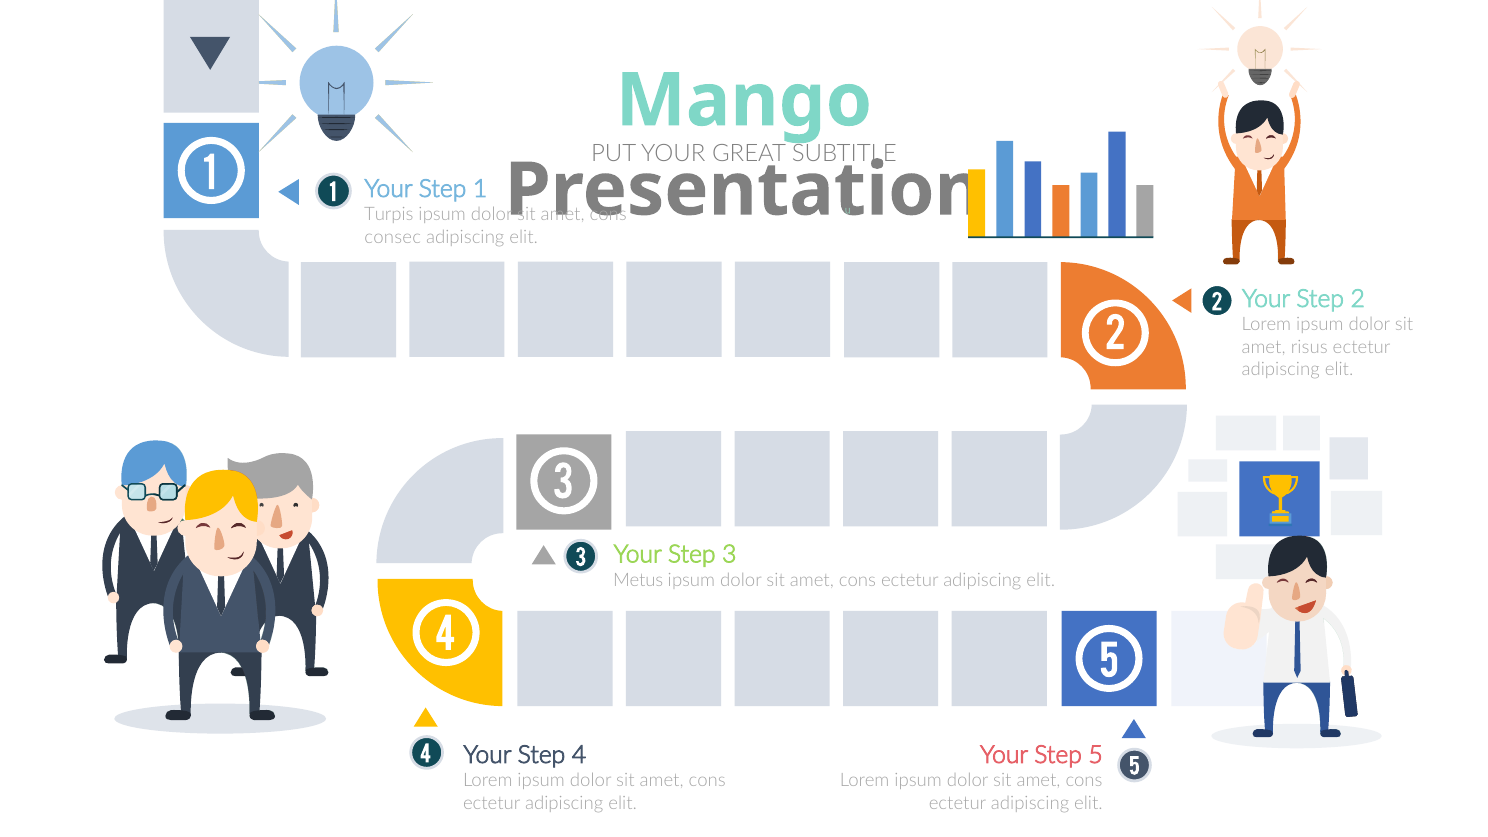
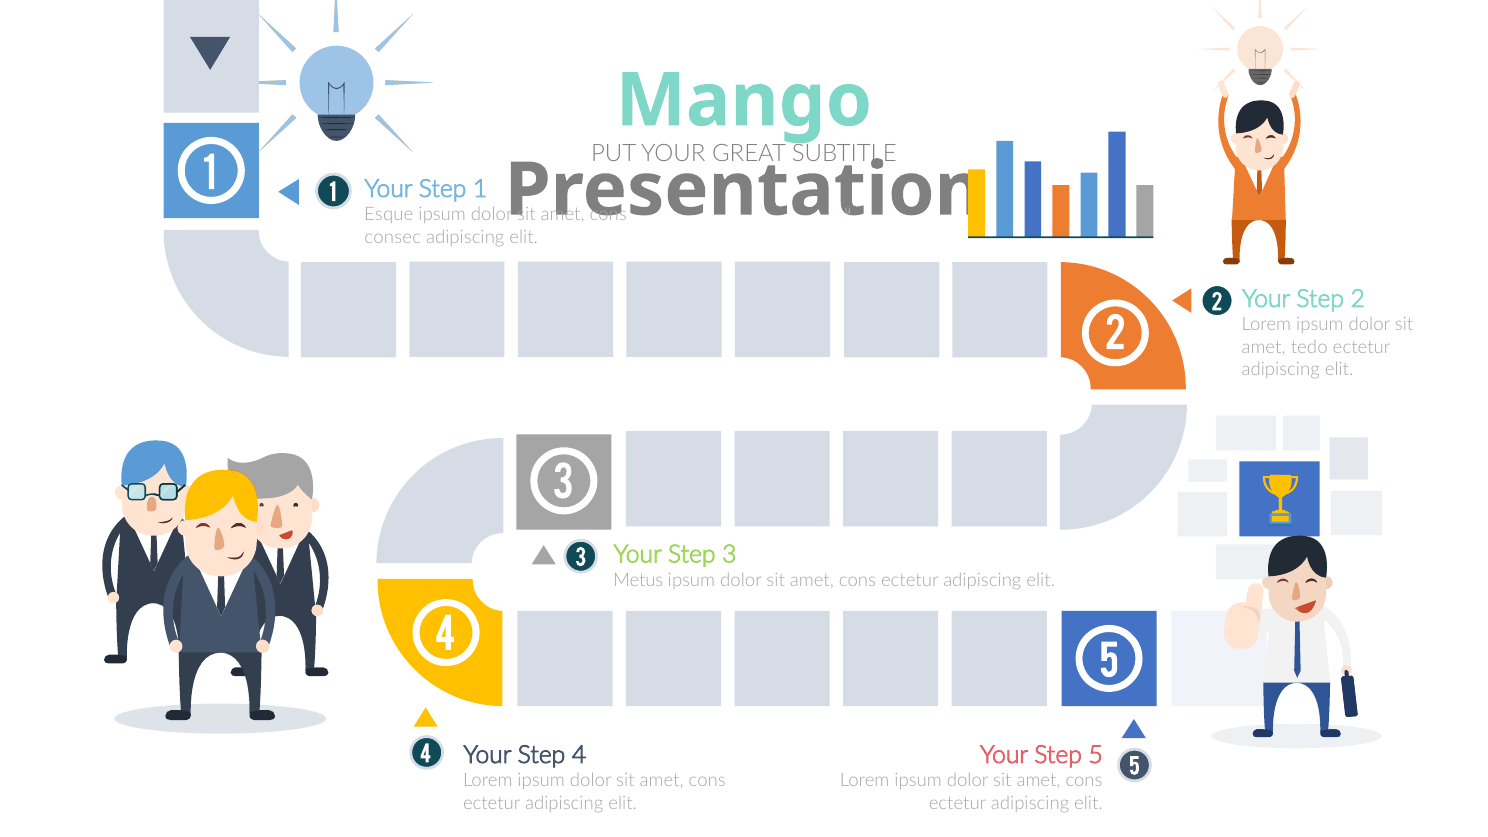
Turpis: Turpis -> Esque (389, 215)
risus: risus -> tedo (1309, 347)
